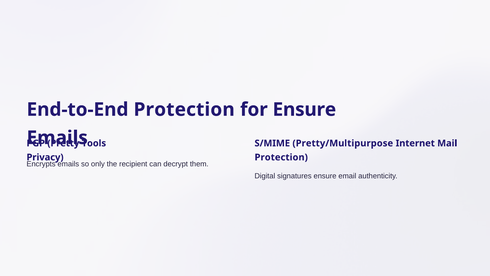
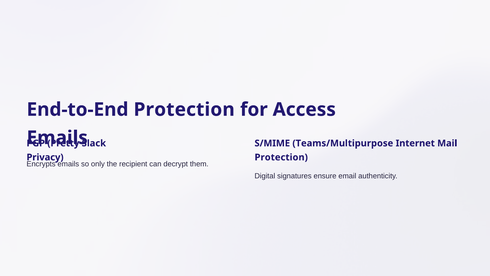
for Ensure: Ensure -> Access (304, 109)
Tools: Tools -> Slack (94, 143)
Pretty/Multipurpose: Pretty/Multipurpose -> Teams/Multipurpose (343, 143)
